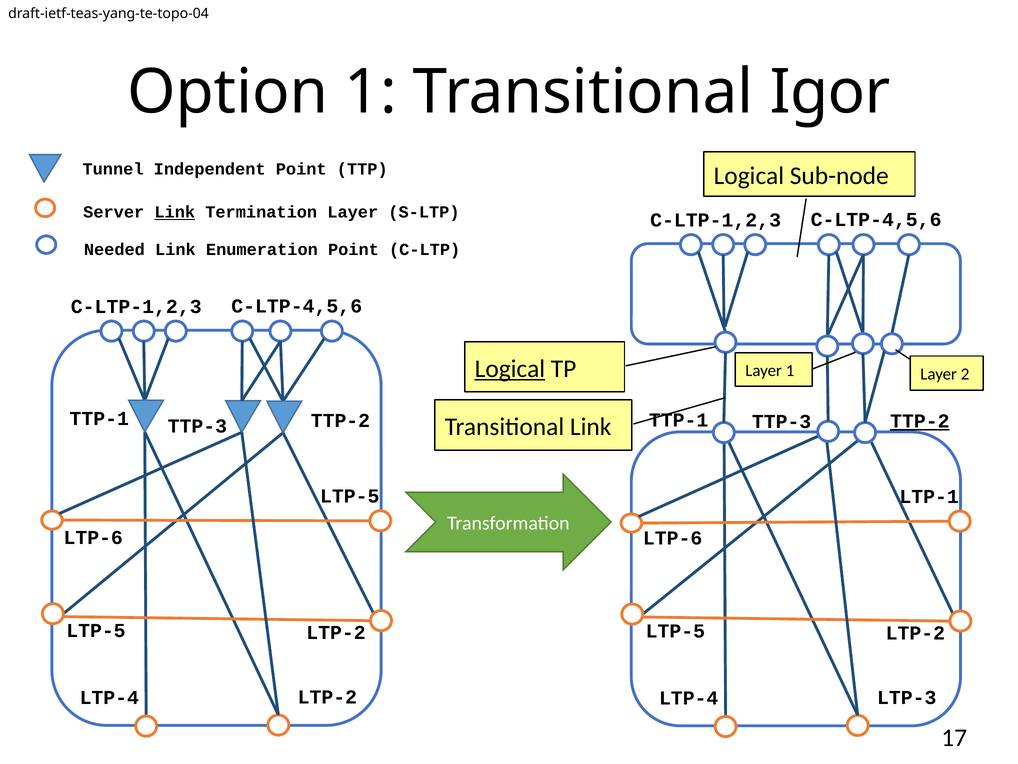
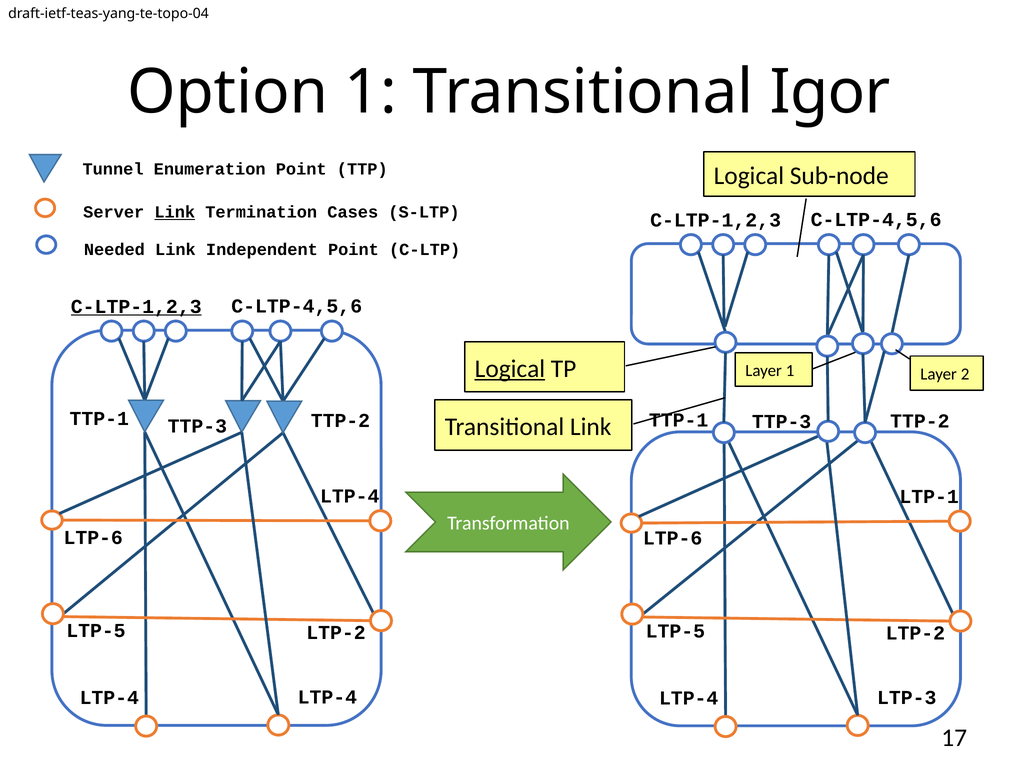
Independent: Independent -> Enumeration (210, 169)
Termination Layer: Layer -> Cases (353, 212)
Enumeration: Enumeration -> Independent (262, 250)
C-LTP-1,2,3 underline: none -> present (136, 306)
TTP-2 underline: present -> none (920, 421)
LTP-5: LTP-5 -> LTP-4 (350, 496)
LTP-4 LTP-2: LTP-2 -> LTP-4 (327, 697)
